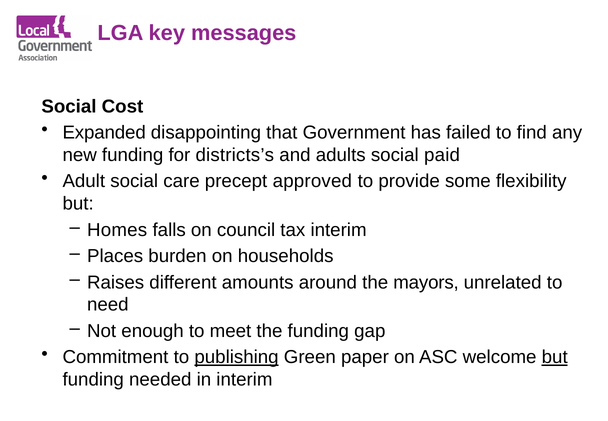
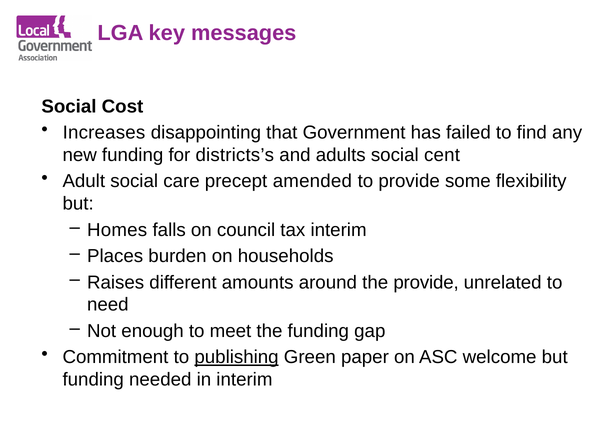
Expanded: Expanded -> Increases (104, 133)
paid: paid -> cent (442, 155)
approved: approved -> amended (312, 181)
the mayors: mayors -> provide (426, 282)
but underline: present -> none (555, 357)
